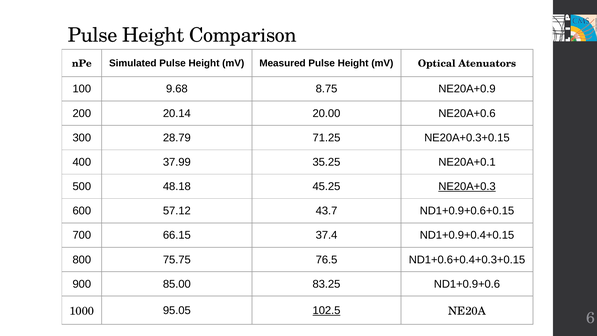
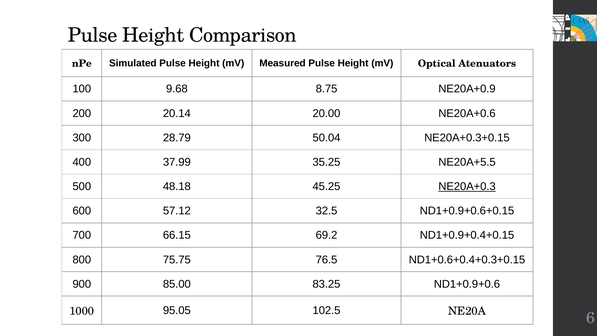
71.25: 71.25 -> 50.04 (326, 138)
NE20A+0.1: NE20A+0.1 -> NE20A+5.5 (467, 162)
43.7: 43.7 -> 32.5 (327, 211)
37.4: 37.4 -> 69.2 (327, 235)
102.5 underline: present -> none (326, 310)
